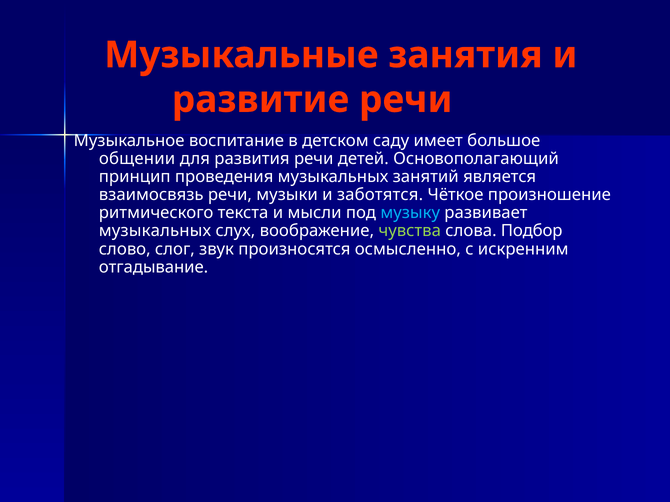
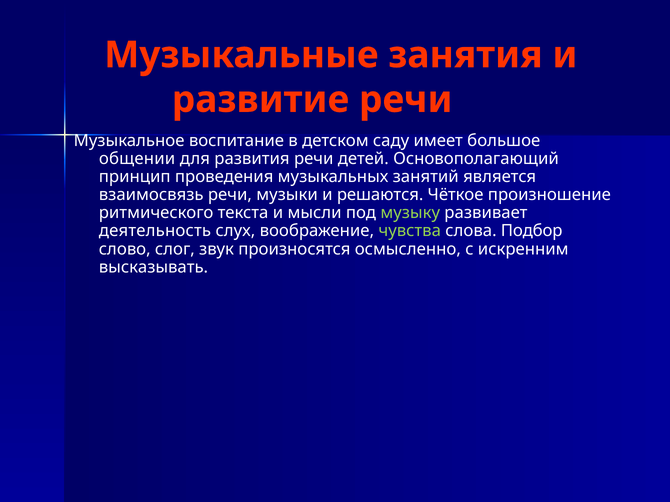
заботятся: заботятся -> решаются (380, 195)
музыку colour: light blue -> light green (410, 213)
музыкальных: музыкальных -> деятельность (155, 231)
отгадывание: отгадывание -> высказывать (153, 267)
